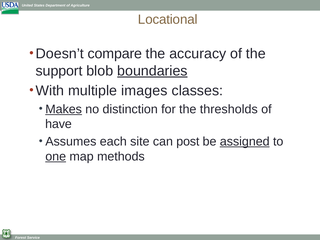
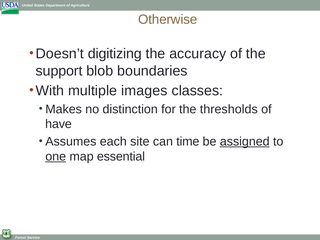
Locational: Locational -> Otherwise (168, 20)
compare: compare -> digitizing (115, 54)
boundaries underline: present -> none (152, 71)
Makes underline: present -> none (64, 109)
post: post -> time (188, 142)
methods: methods -> essential (121, 156)
